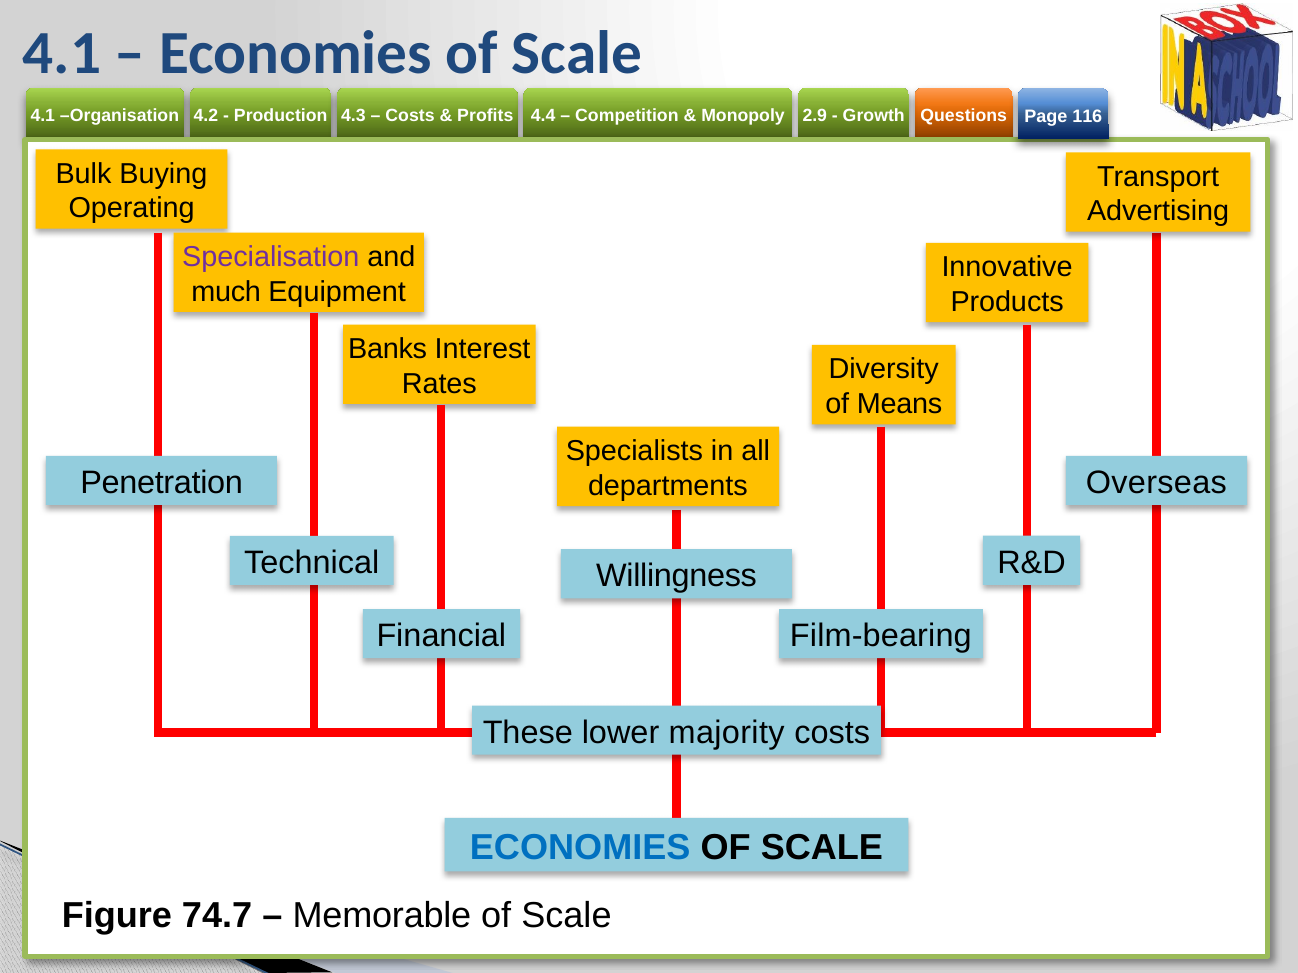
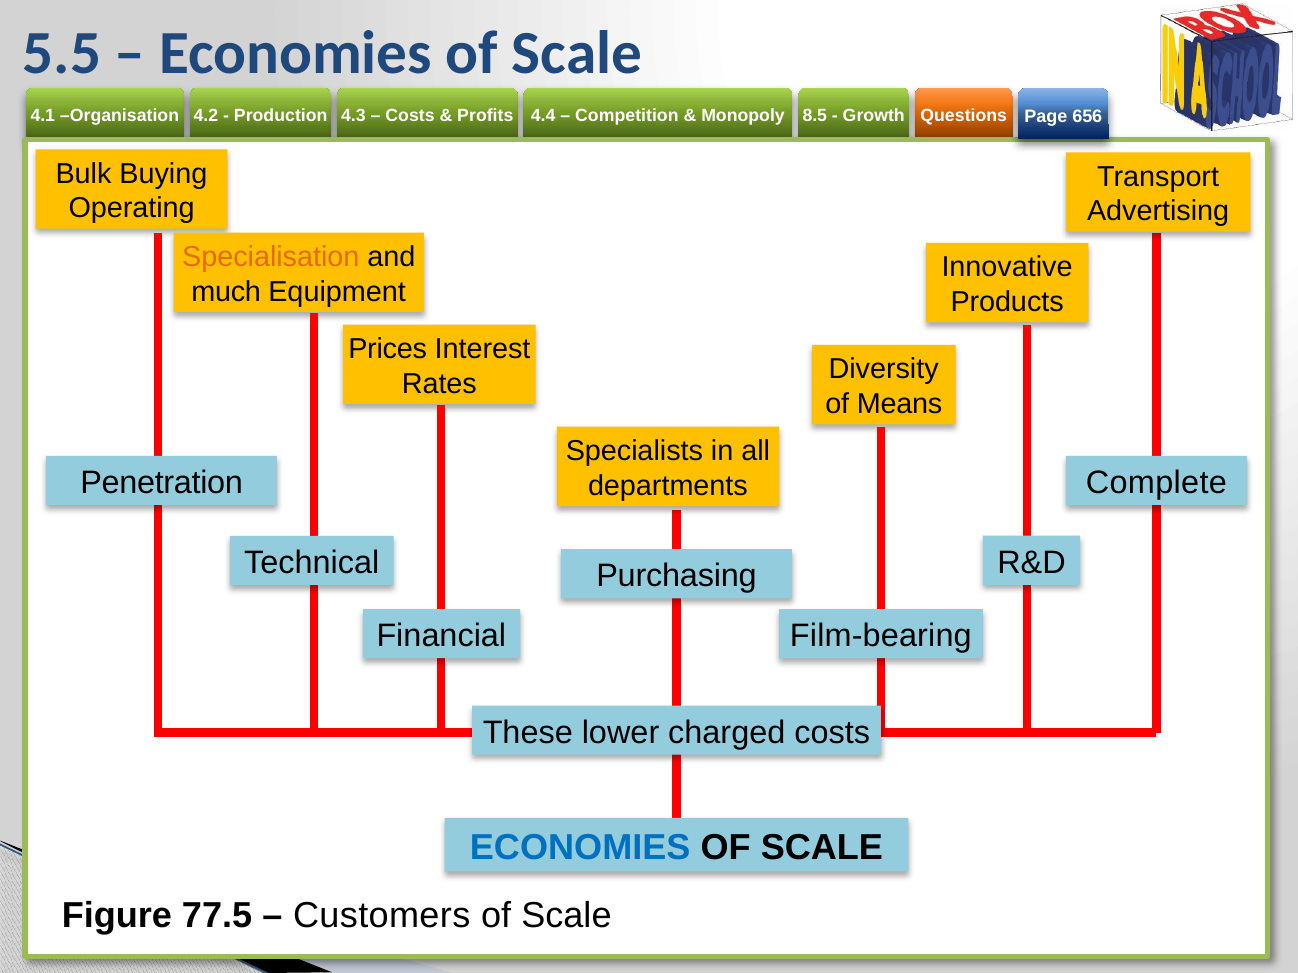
4.1: 4.1 -> 5.5 (62, 53)
2.9: 2.9 -> 8.5 (815, 116)
116: 116 -> 656 (1087, 116)
Specialisation colour: purple -> orange (271, 257)
Banks: Banks -> Prices (388, 349)
Overseas: Overseas -> Complete (1156, 483)
Willingness: Willingness -> Purchasing (676, 576)
majority: majority -> charged (727, 733)
74.7: 74.7 -> 77.5 (217, 916)
Memorable: Memorable -> Customers (382, 916)
